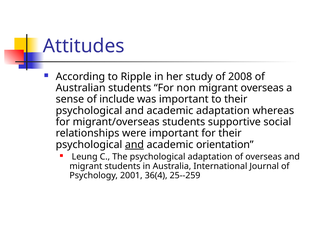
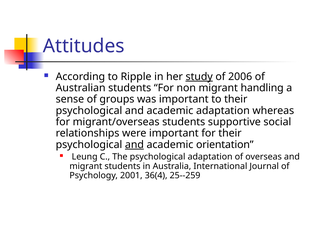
study underline: none -> present (199, 77)
2008: 2008 -> 2006 (240, 77)
migrant overseas: overseas -> handling (262, 88)
include: include -> groups (117, 99)
